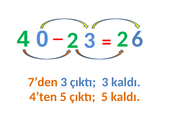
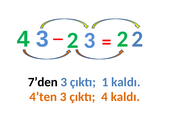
4 0: 0 -> 3 (42, 39)
6: 6 -> 2 (137, 39)
7’den colour: orange -> black (43, 83)
çıktı 3: 3 -> 1 (105, 83)
4’ten 5: 5 -> 3 (63, 97)
çıktı 5: 5 -> 4 (105, 97)
